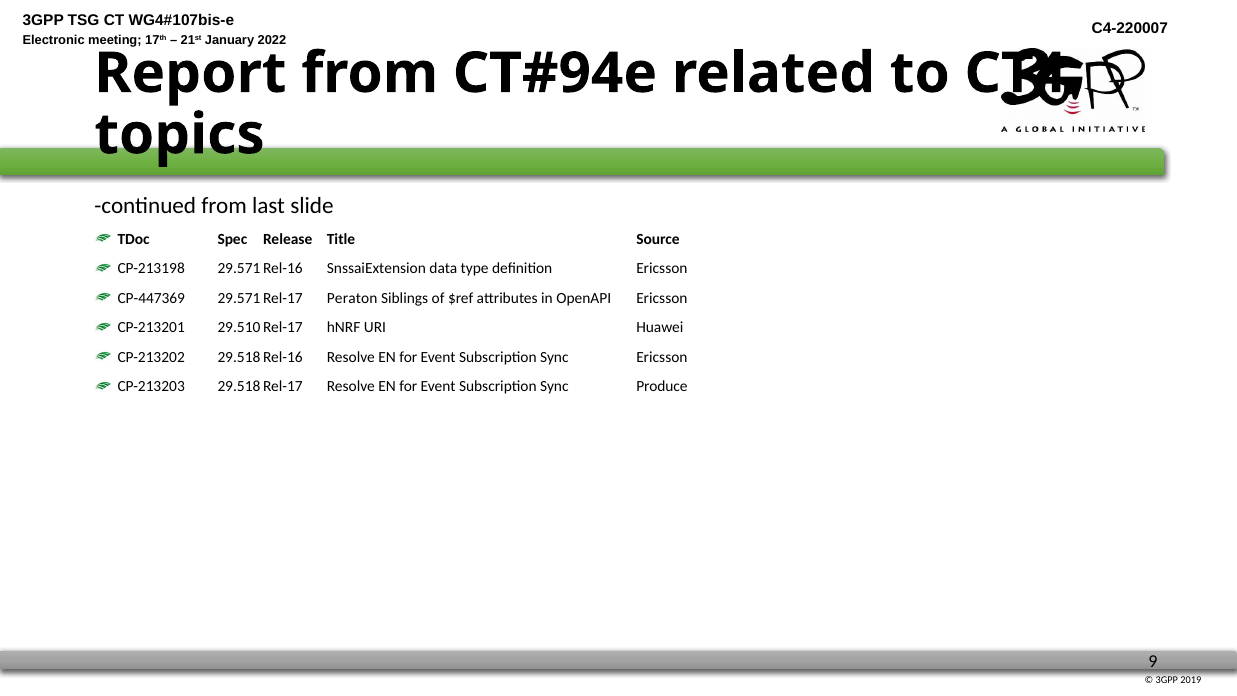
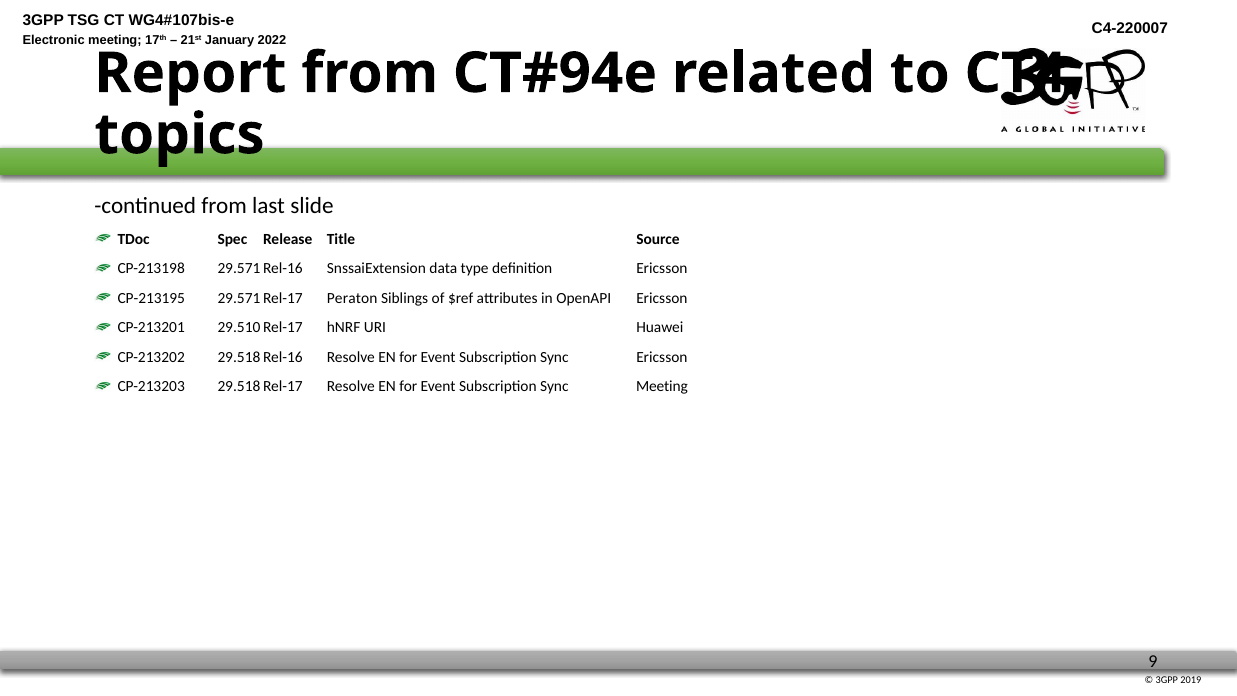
CP-447369: CP-447369 -> CP-213195 (151, 298)
Sync Produce: Produce -> Meeting (662, 387)
